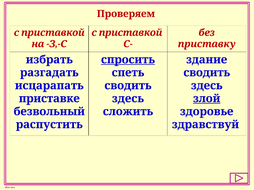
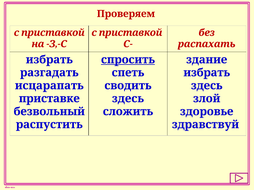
приставку: приставку -> распахать (207, 44)
сводить: сводить -> избрать (207, 73)
злой underline: present -> none (207, 99)
